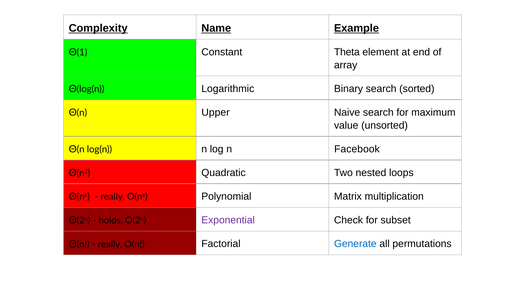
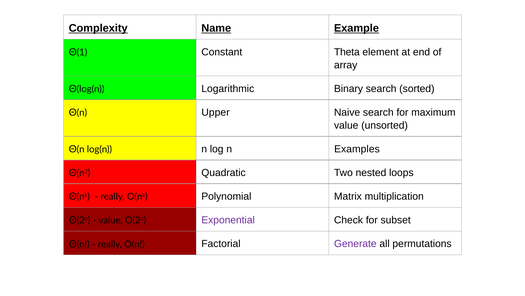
Facebook: Facebook -> Examples (357, 149)
holds: holds -> value (111, 220)
Generate colour: blue -> purple (355, 243)
